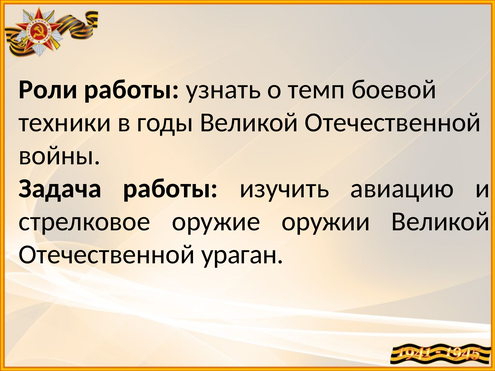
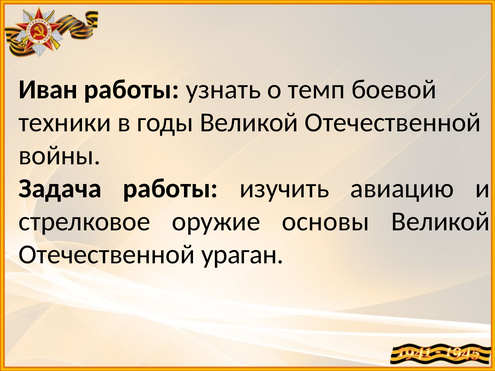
Роли: Роли -> Иван (48, 90)
оружии: оружии -> основы (326, 221)
